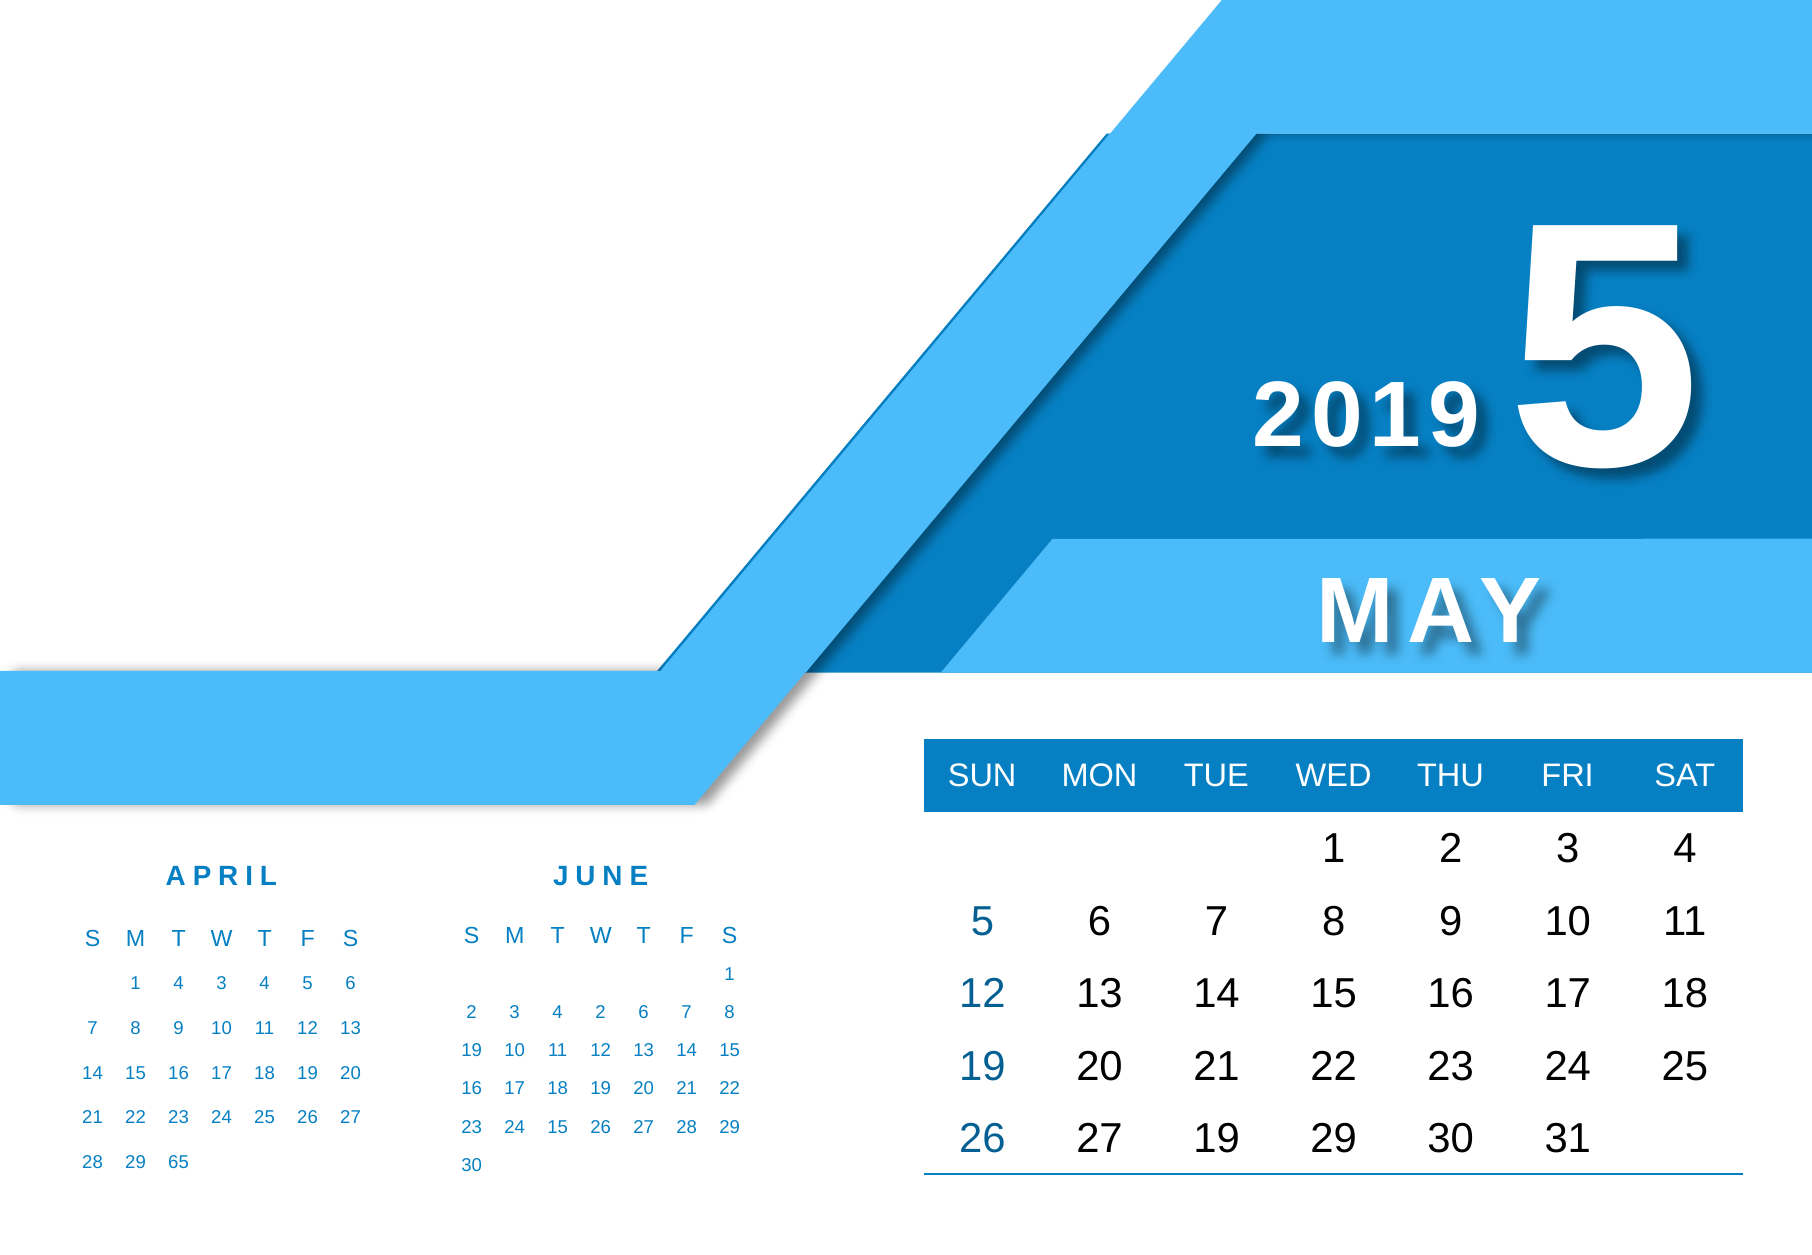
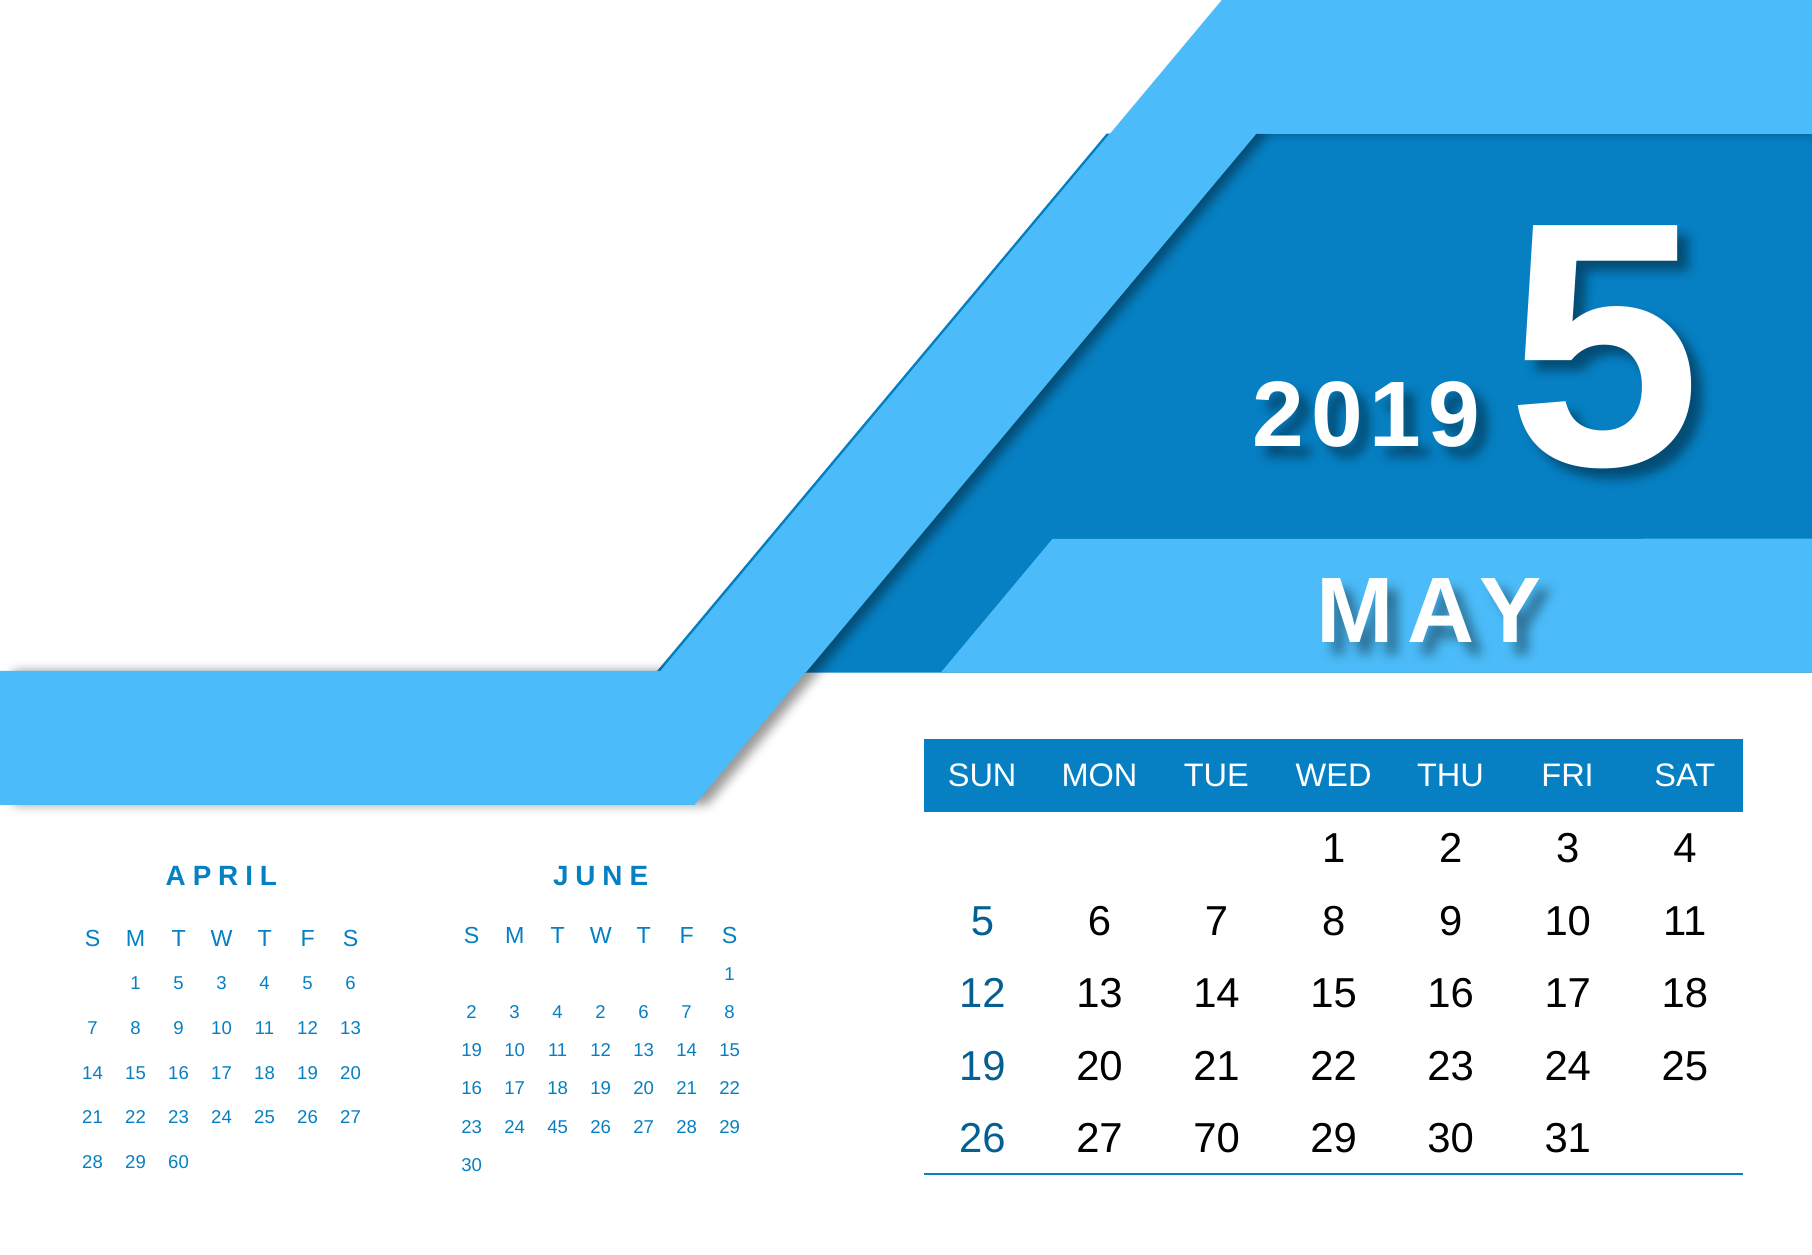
1 4: 4 -> 5 (179, 983)
24 15: 15 -> 45 (558, 1126)
27 19: 19 -> 70 (1217, 1138)
65: 65 -> 60 (179, 1162)
